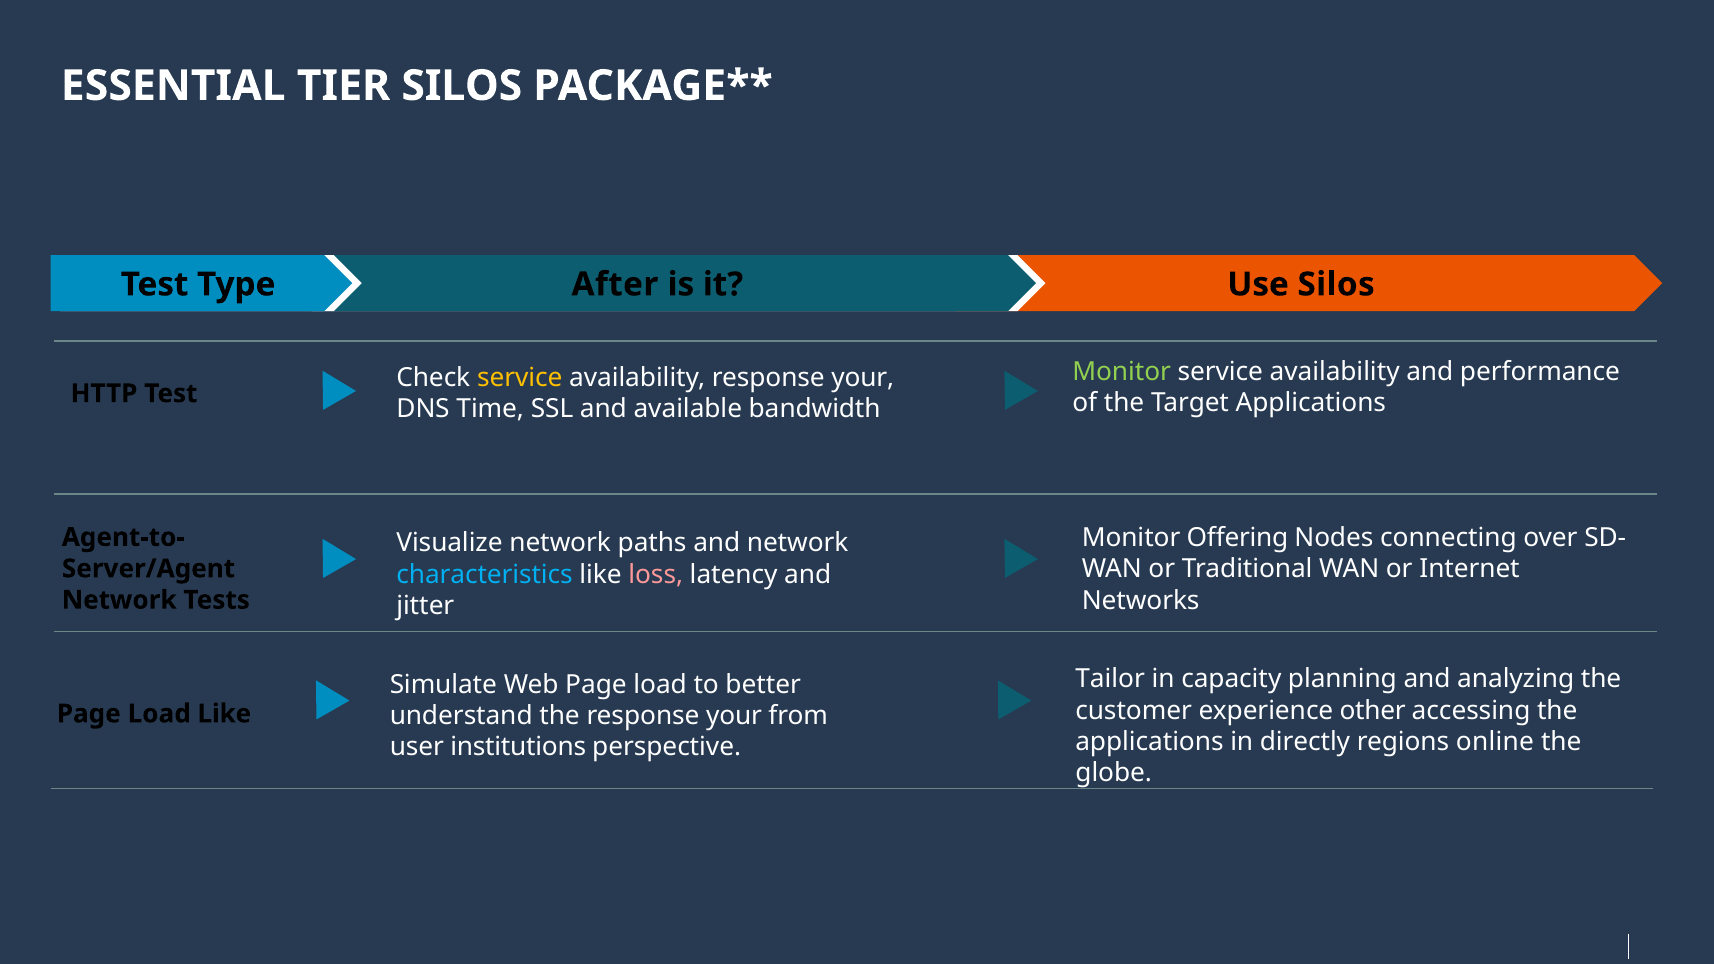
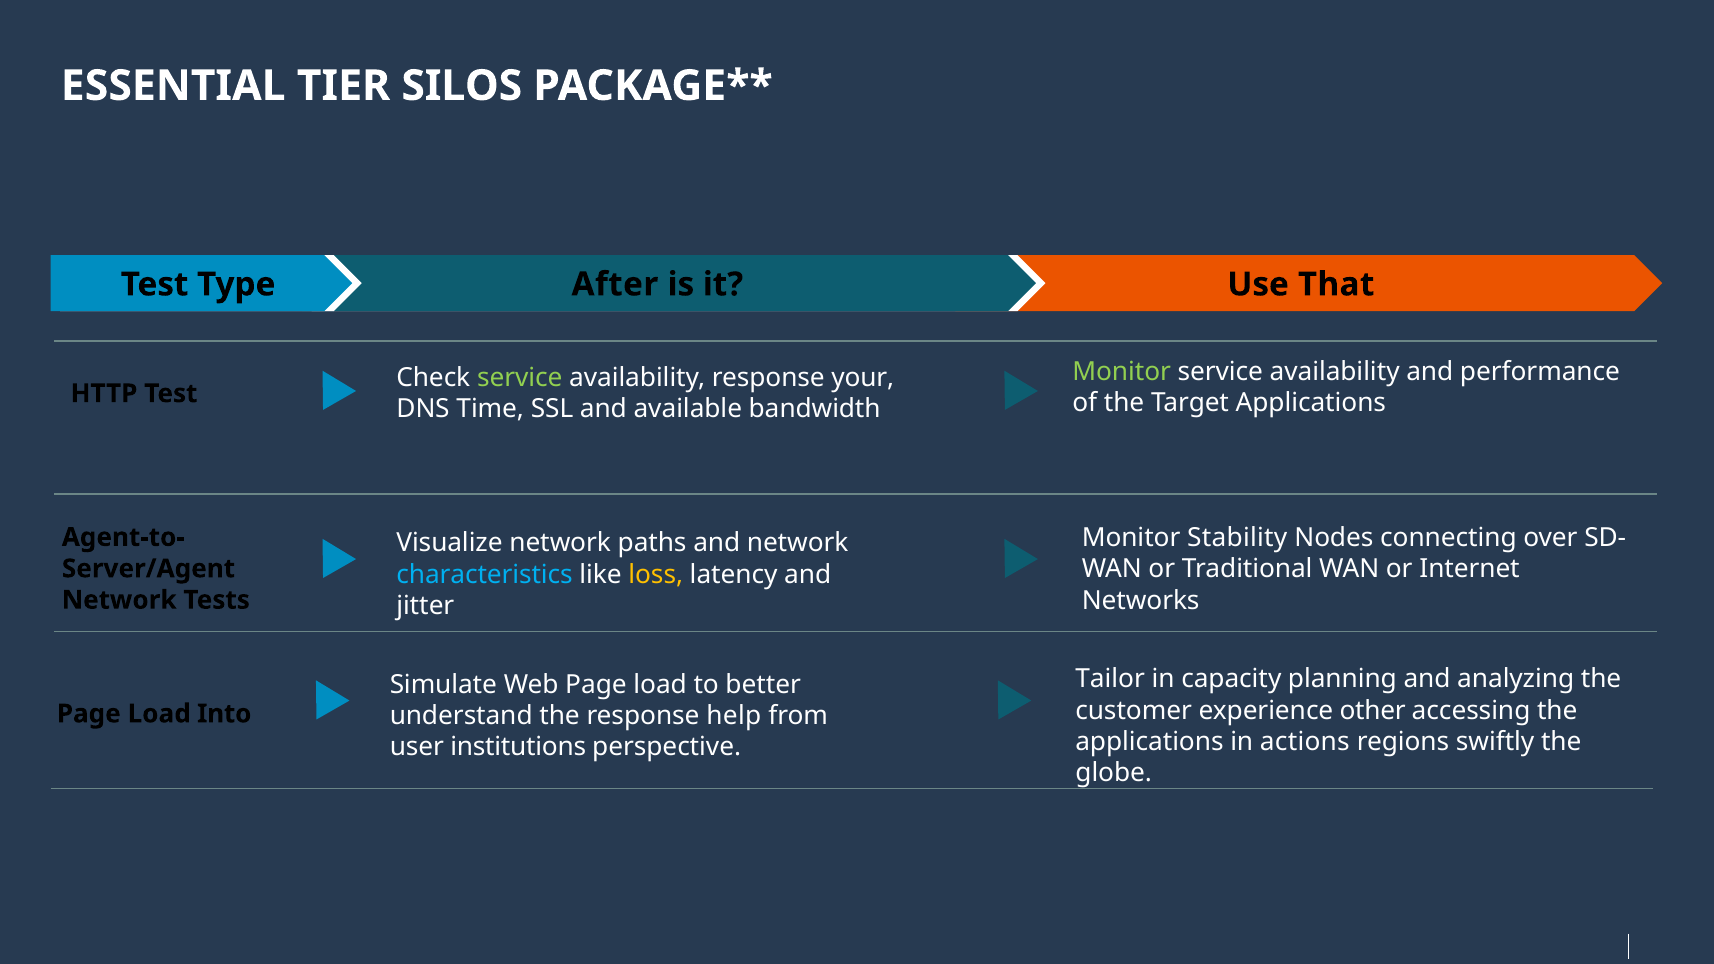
Use Silos: Silos -> That (1336, 284)
service colour: yellow -> light green (520, 378)
Offering: Offering -> Stability (1237, 538)
loss colour: pink -> yellow (656, 574)
the response your: your -> help (734, 716)
Load Like: Like -> Into (224, 714)
directly: directly -> actions (1305, 742)
online: online -> swiftly (1495, 742)
